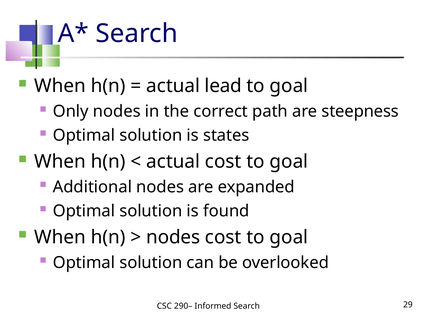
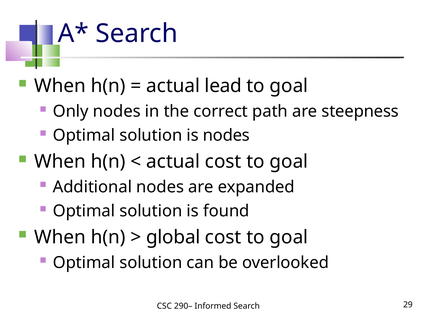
is states: states -> nodes (226, 135)
nodes: nodes -> global (173, 237)
